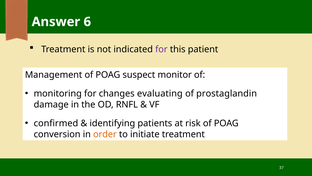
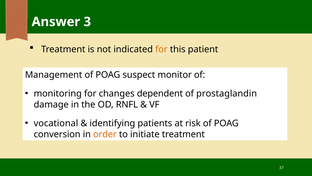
6: 6 -> 3 (87, 22)
for colour: purple -> orange (161, 49)
evaluating: evaluating -> dependent (160, 93)
confirmed: confirmed -> vocational (56, 123)
